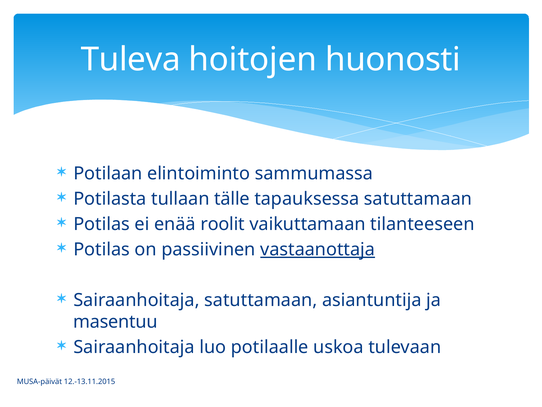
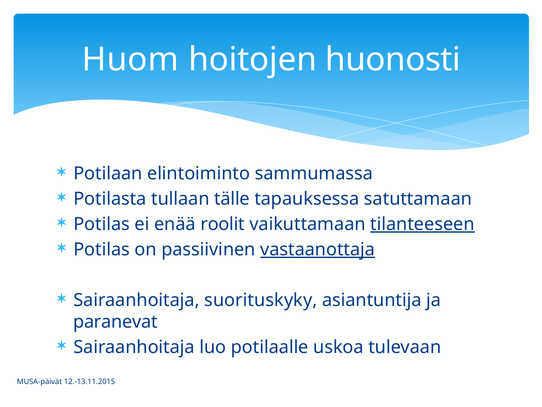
Tuleva: Tuleva -> Huom (130, 59)
tilanteeseen underline: none -> present (422, 224)
Sairaanhoitaja satuttamaan: satuttamaan -> suorituskyky (261, 300)
masentuu: masentuu -> paranevat (115, 322)
